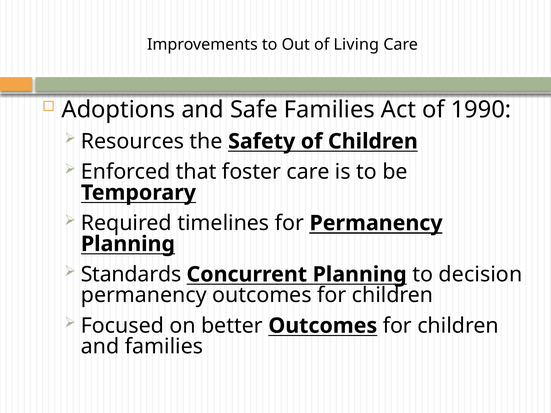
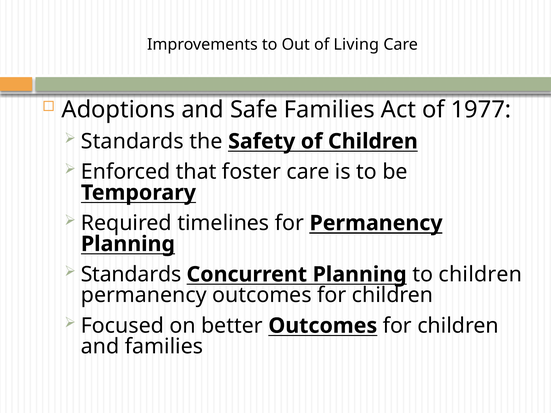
1990: 1990 -> 1977 (481, 110)
Resources: Resources -> Standards (132, 141)
to decision: decision -> children (480, 275)
